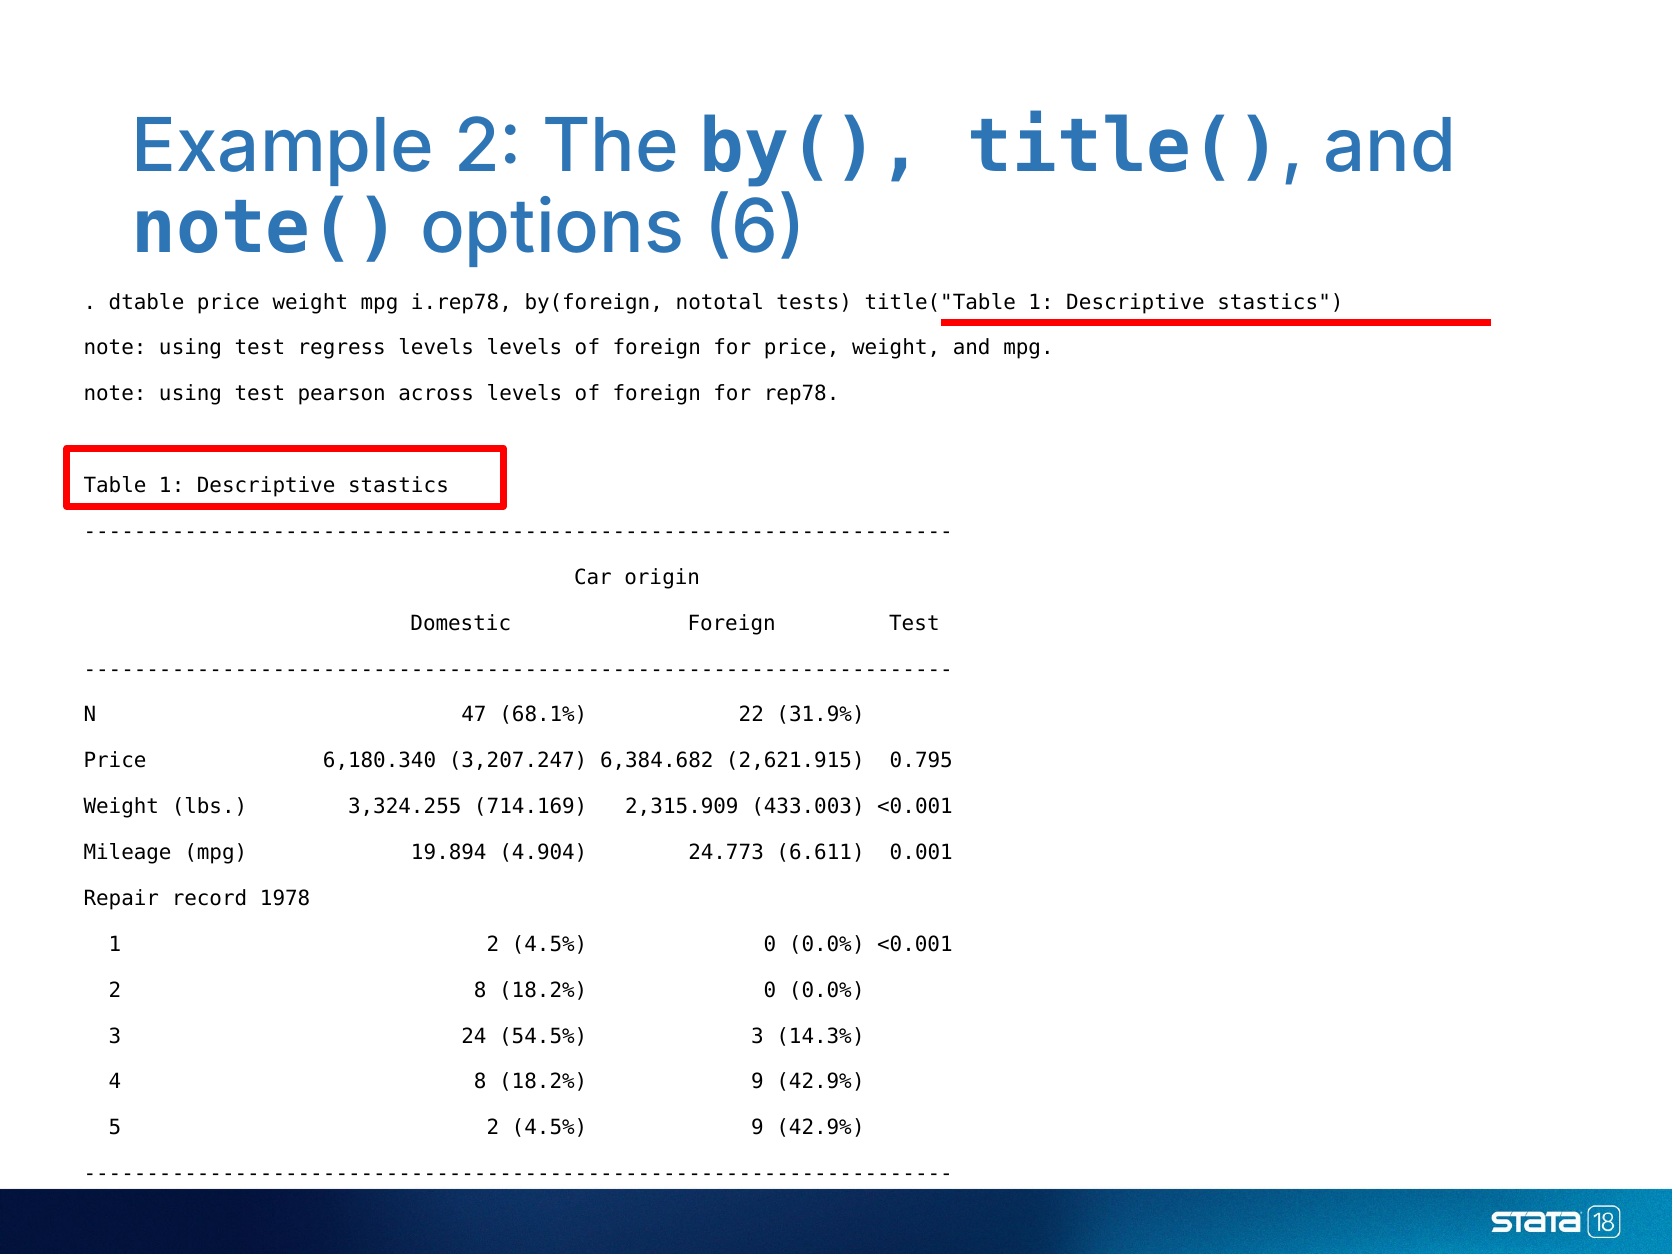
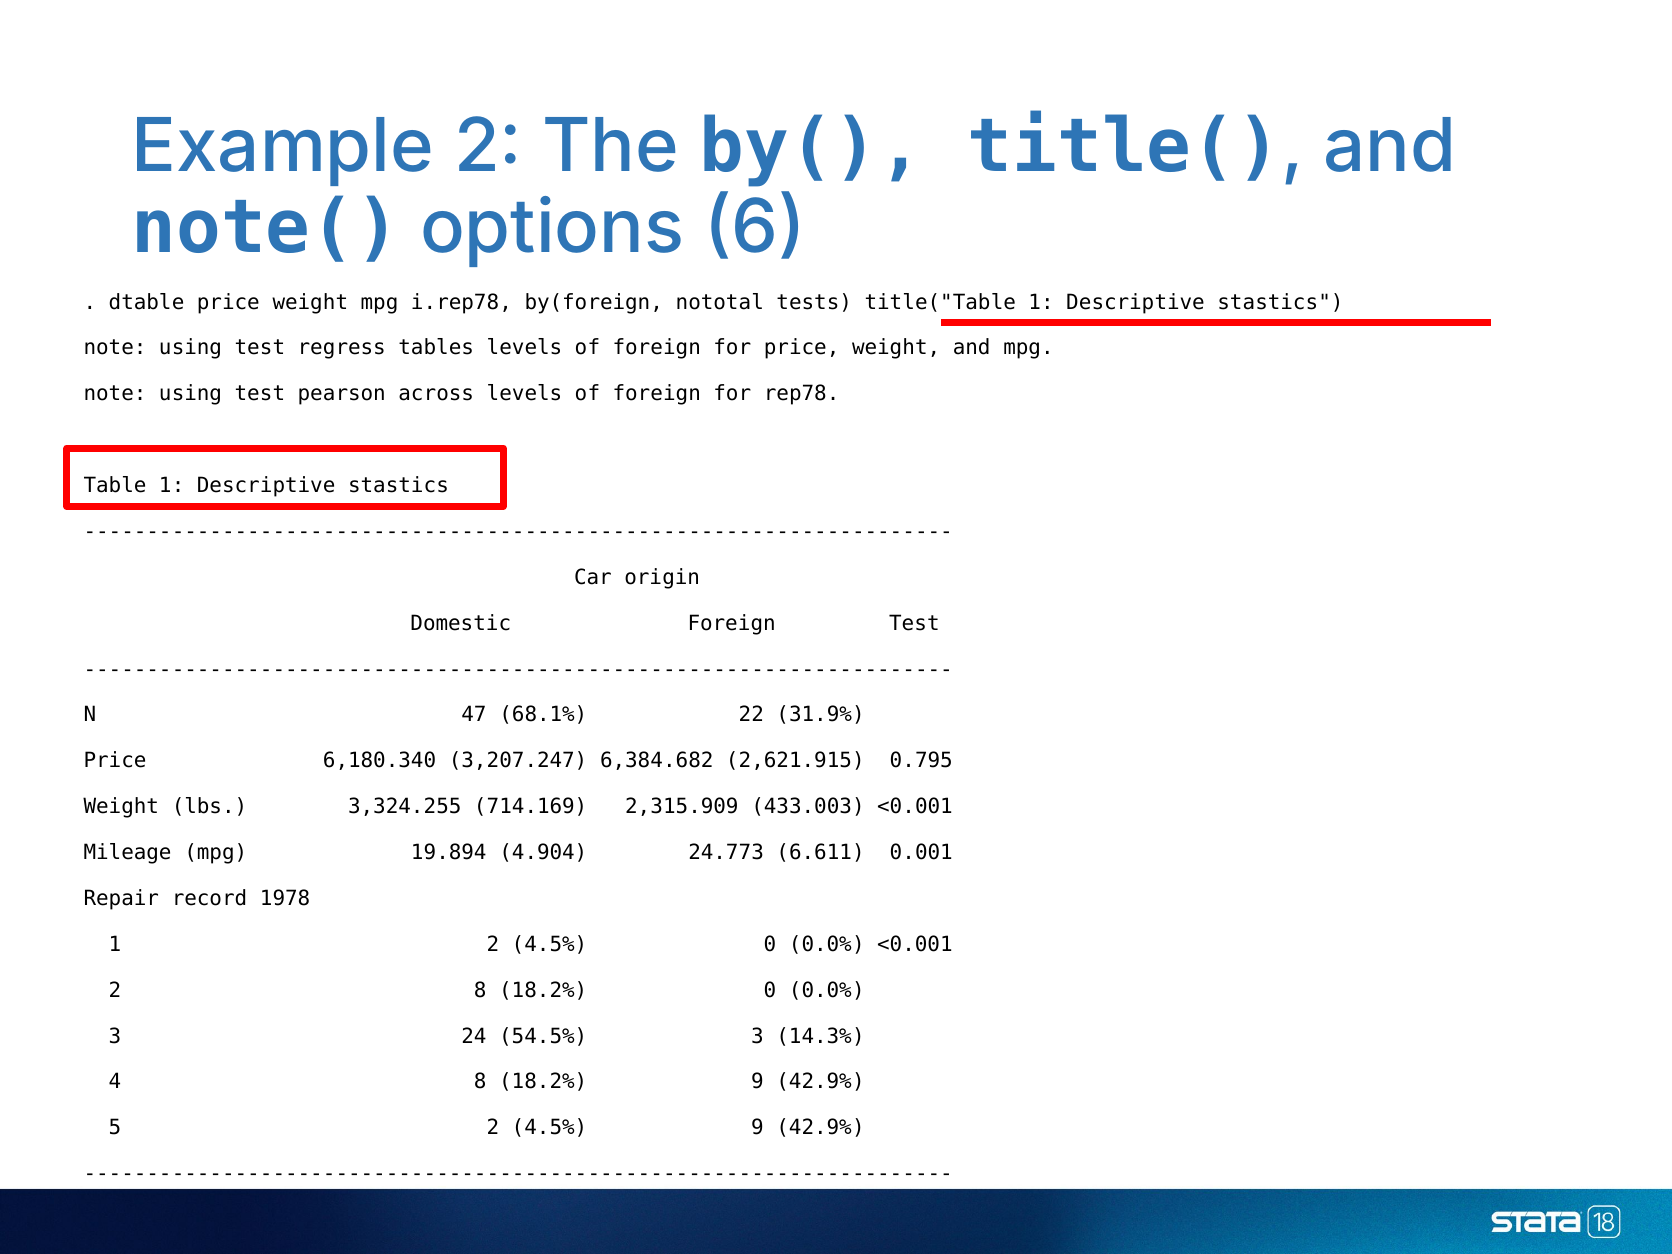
regress levels: levels -> tables (436, 348)
